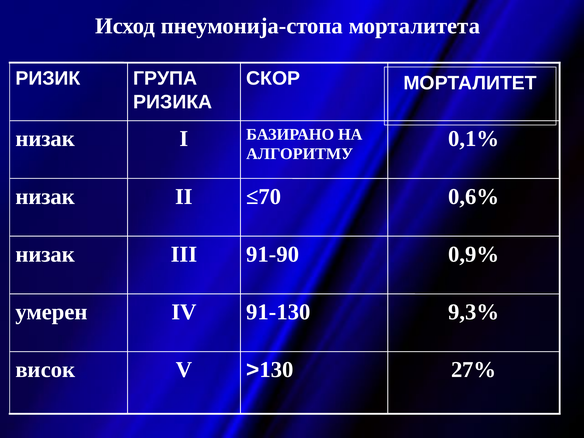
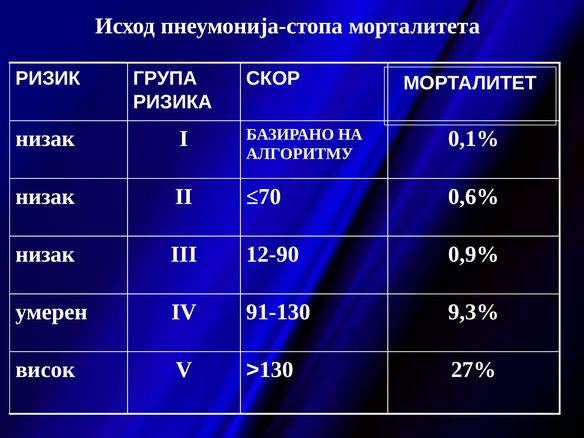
91-90: 91-90 -> 12-90 (273, 254)
